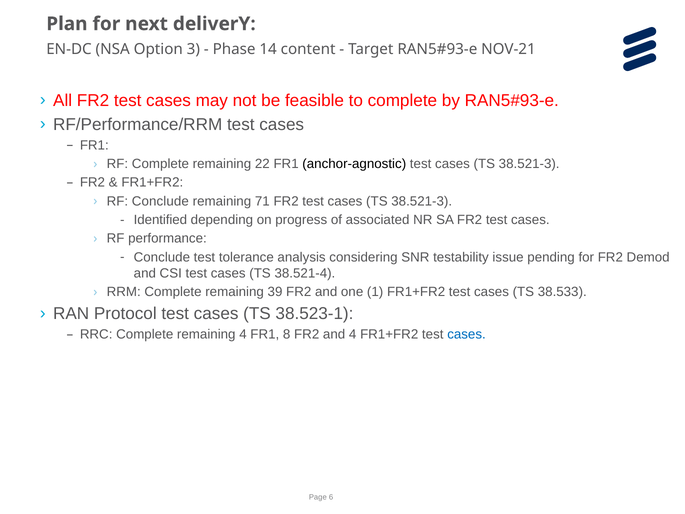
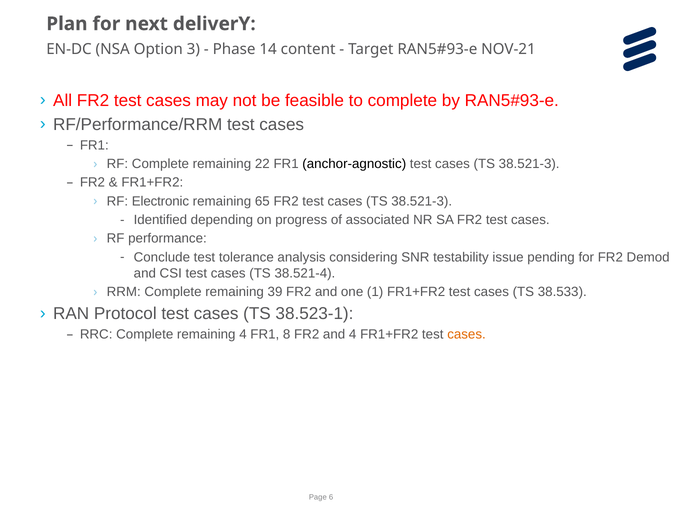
RF Conclude: Conclude -> Electronic (160, 201)
71: 71 -> 65 (262, 201)
cases colour: blue -> orange (466, 334)
